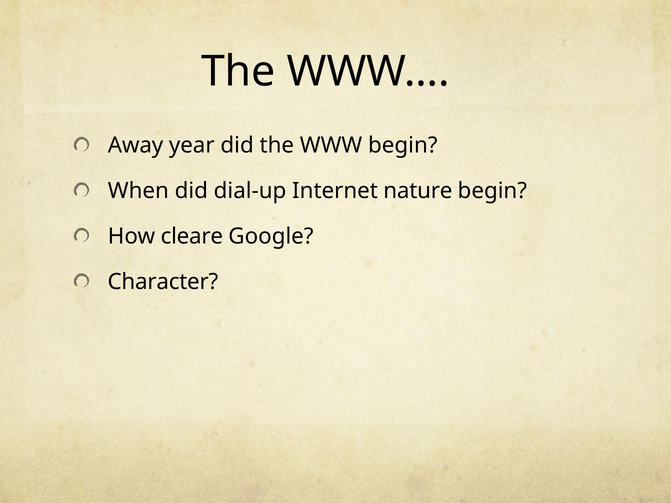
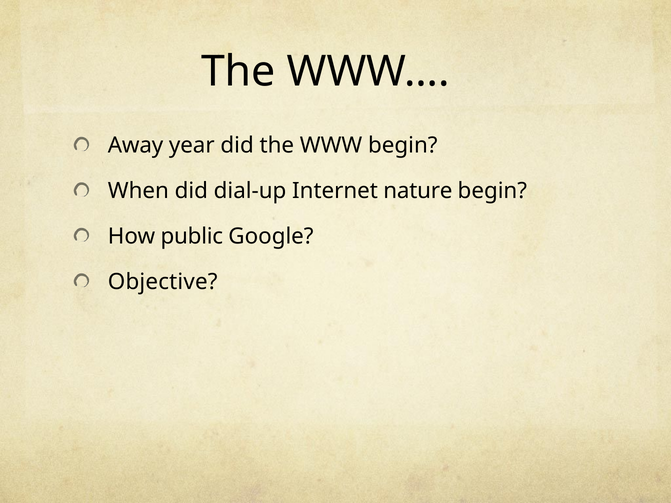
cleare: cleare -> public (192, 237)
Character: Character -> Objective (163, 282)
